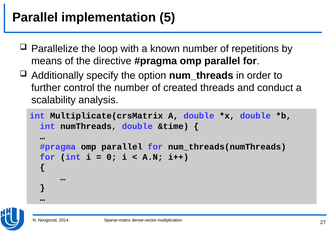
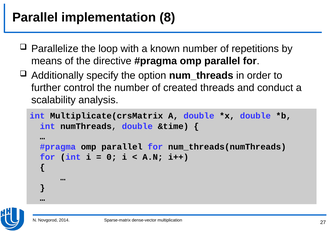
5: 5 -> 8 (167, 17)
